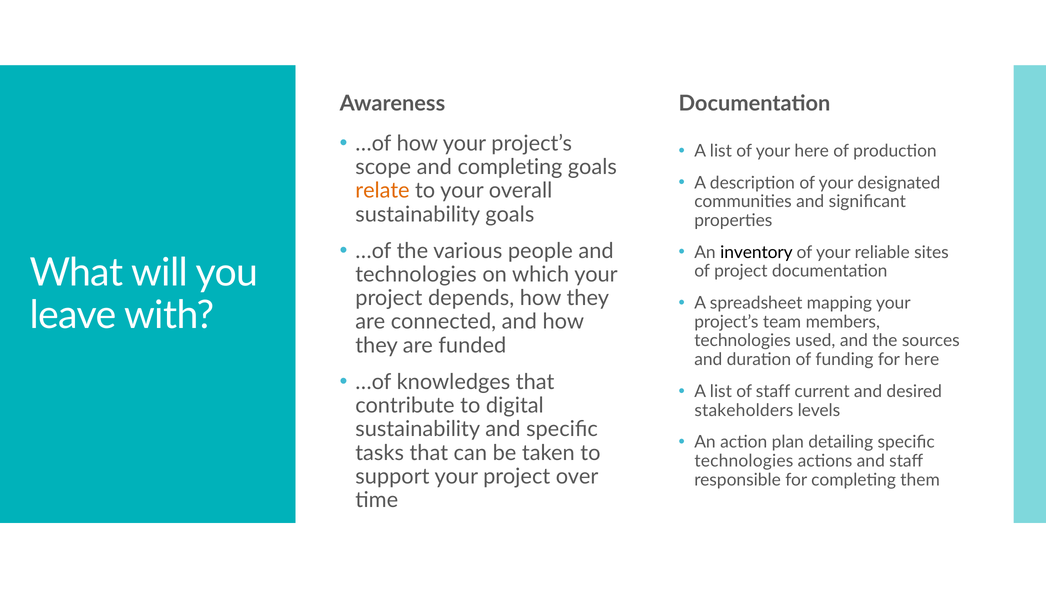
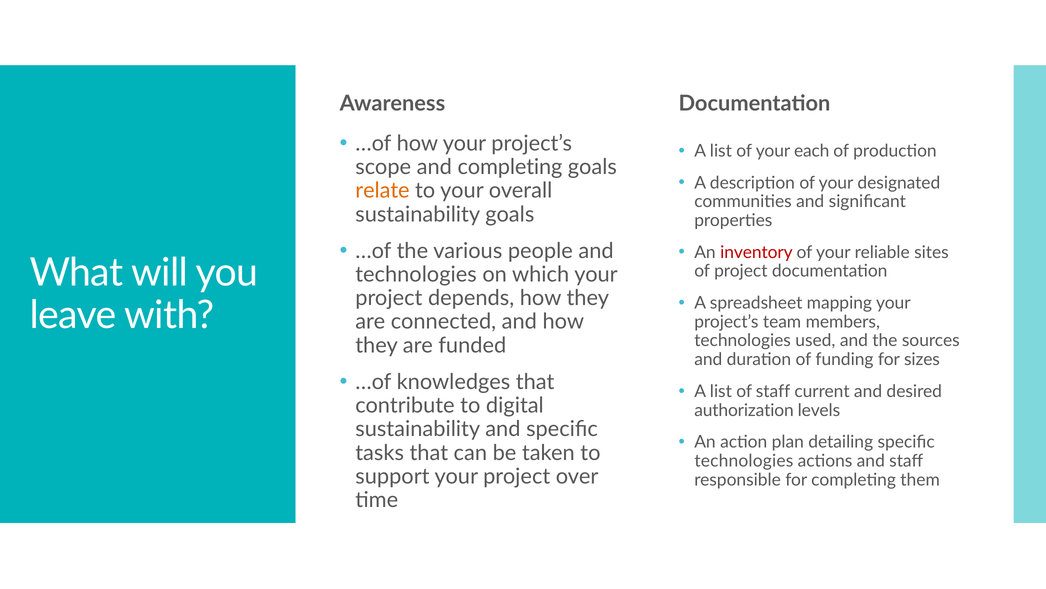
your here: here -> each (812, 151)
inventory colour: black -> red (756, 252)
for here: here -> sizes (922, 359)
stakeholders: stakeholders -> authorization (744, 410)
